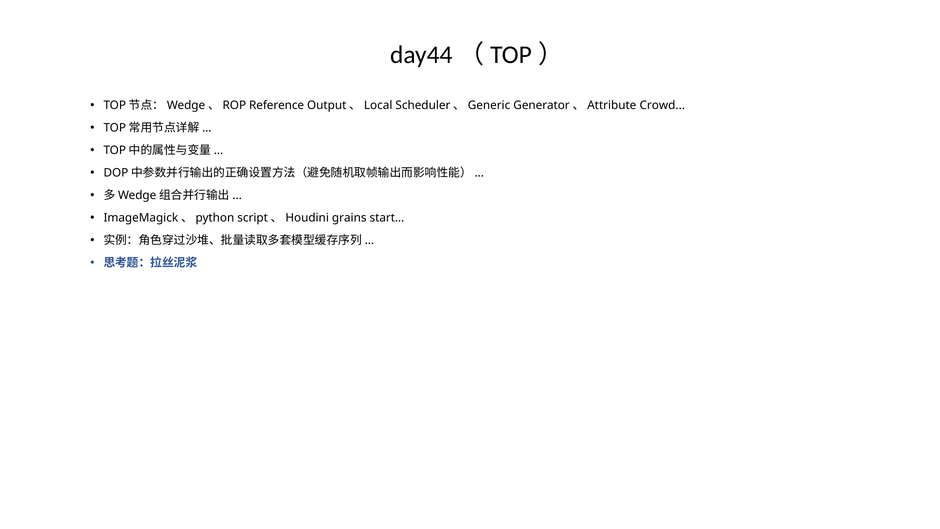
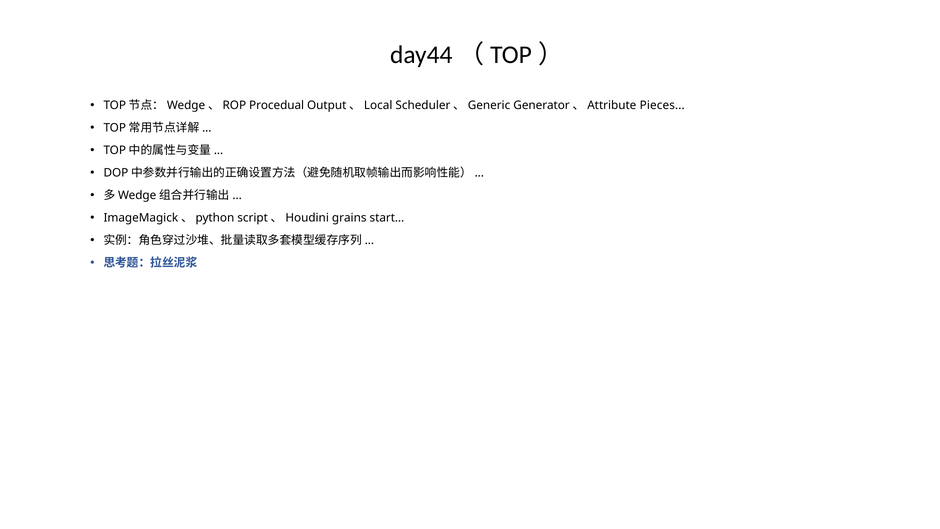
Reference: Reference -> Procedual (277, 105)
Crowd: Crowd -> Pieces (662, 105)
